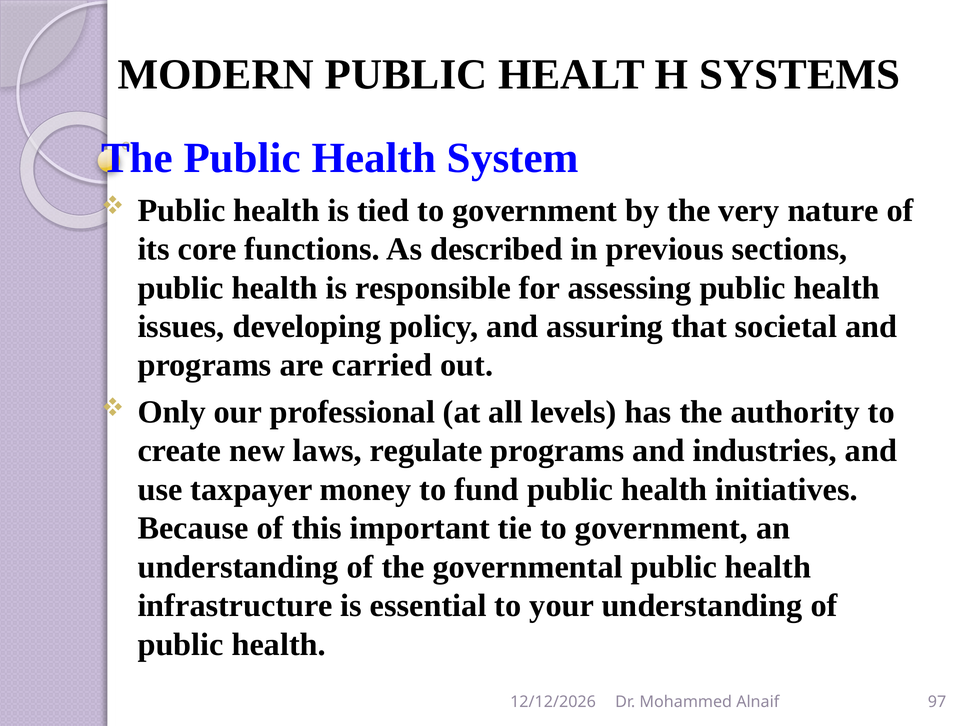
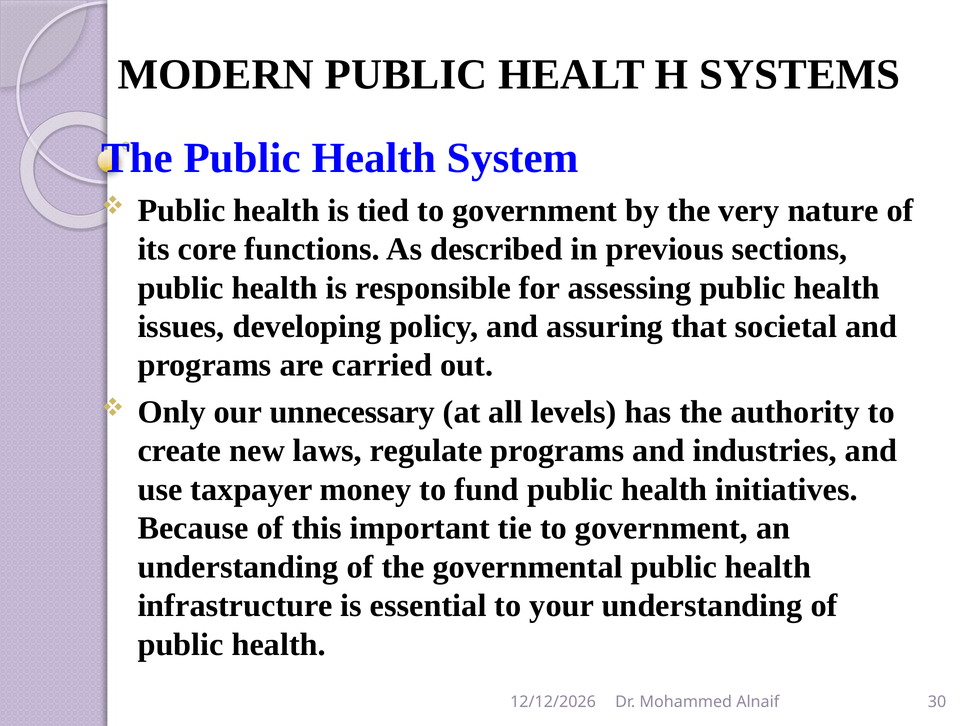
professional: professional -> unnecessary (352, 413)
97: 97 -> 30 (937, 703)
